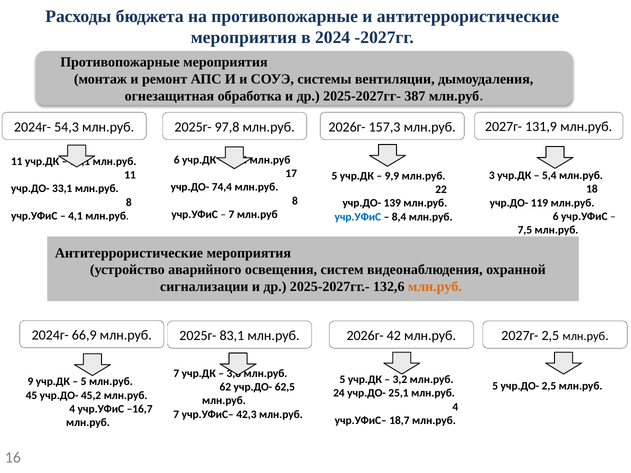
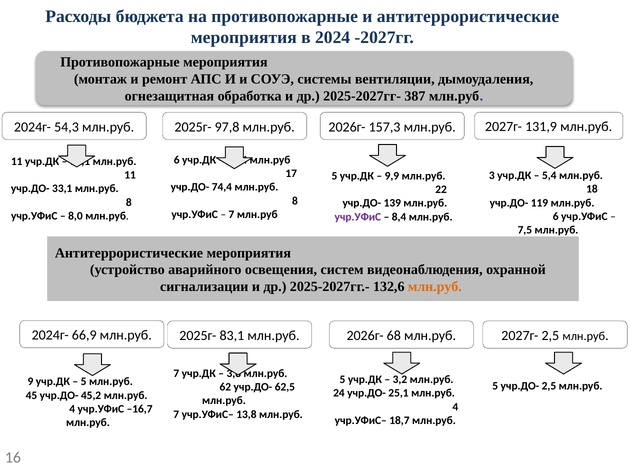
4,1: 4,1 -> 8,0 (75, 216)
учр.УФиС colour: blue -> purple (358, 217)
42: 42 -> 68 (394, 336)
42,3: 42,3 -> 13,8 (246, 415)
